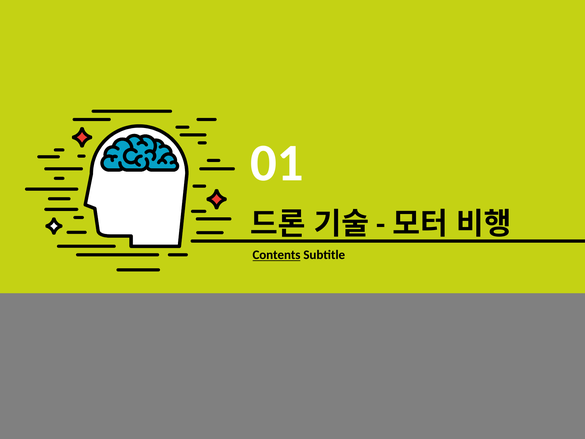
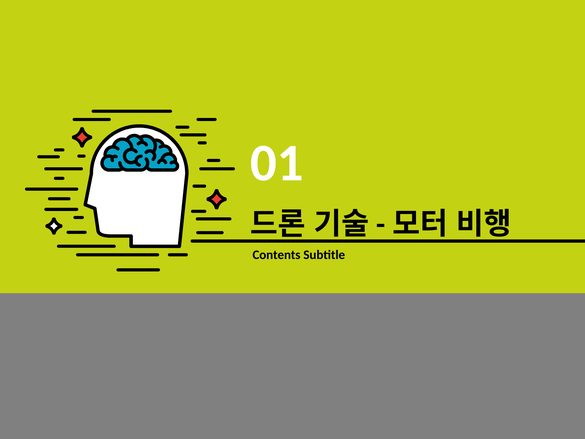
Contents underline: present -> none (277, 255)
